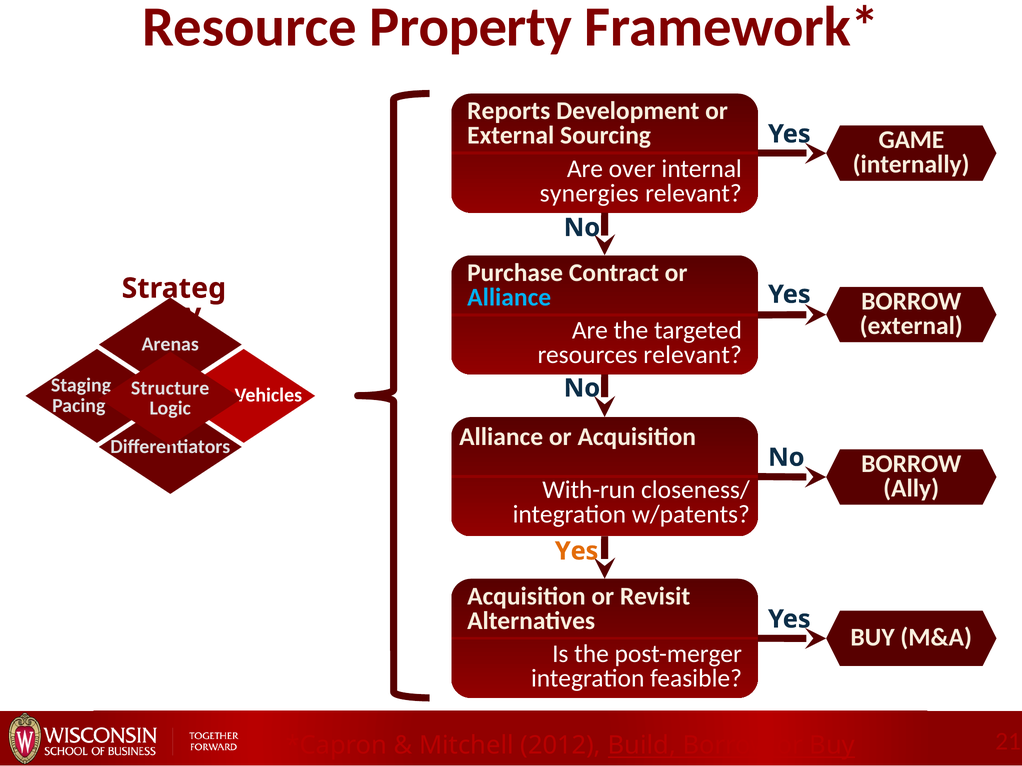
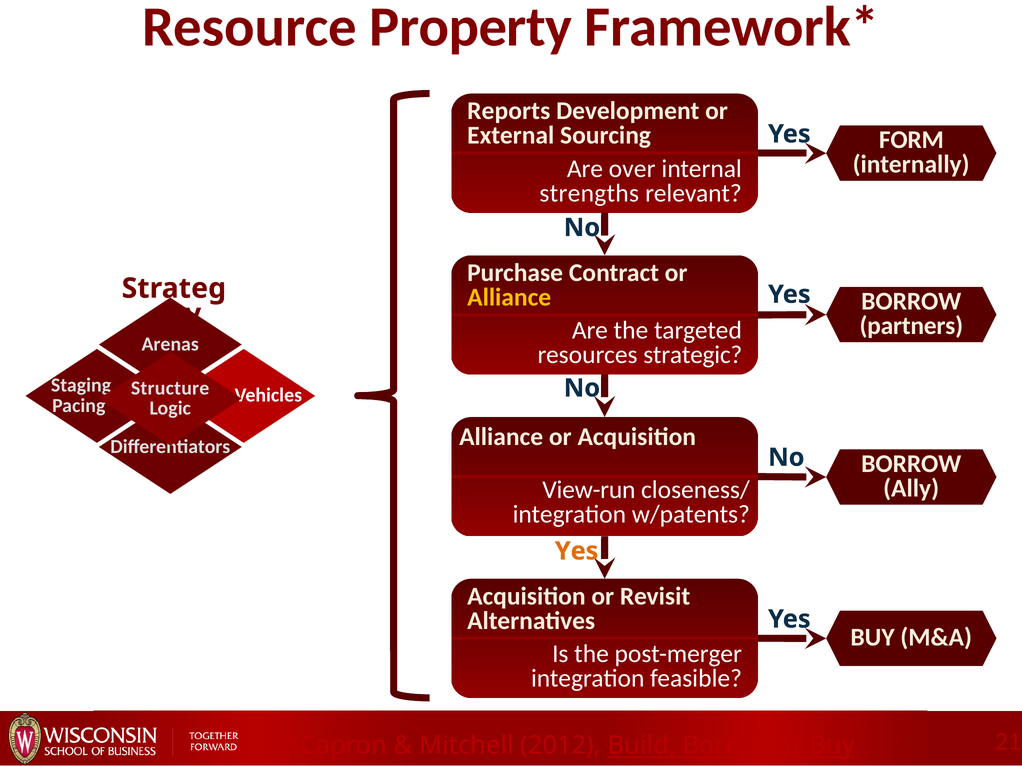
GAME: GAME -> FORM (911, 140)
synergies: synergies -> strengths (589, 193)
Alliance colour: light blue -> yellow (509, 297)
external: external -> partners (911, 326)
resources relevant: relevant -> strategic (693, 355)
With-run: With-run -> View-run (589, 490)
